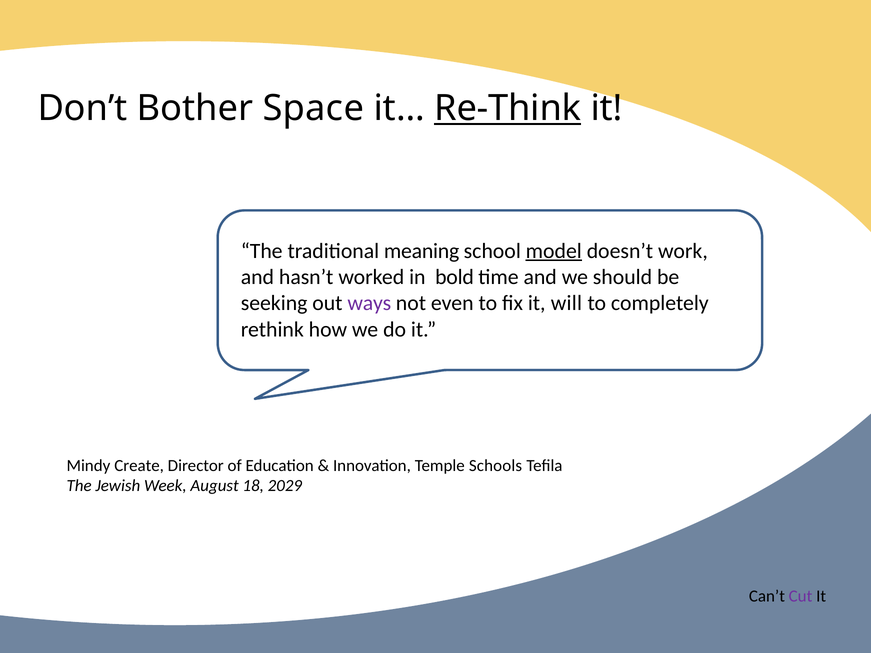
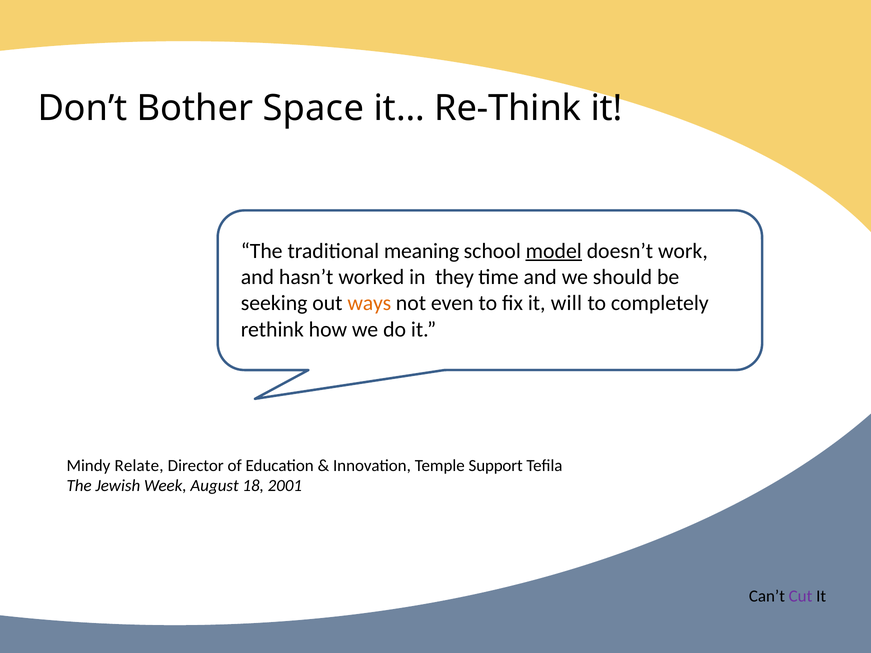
Re-Think underline: present -> none (508, 108)
bold: bold -> they (454, 277)
ways colour: purple -> orange (369, 303)
Create: Create -> Relate (139, 466)
Schools: Schools -> Support (496, 466)
2029: 2029 -> 2001 (285, 486)
